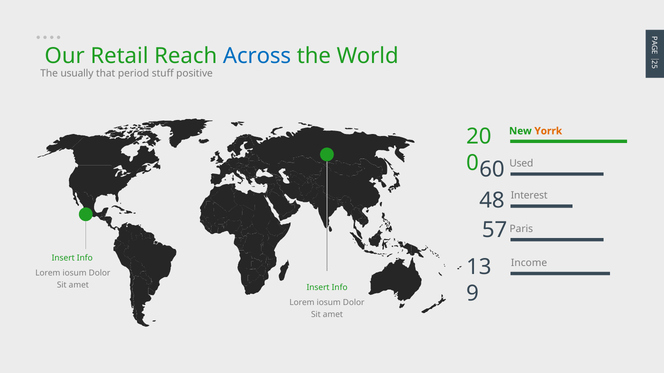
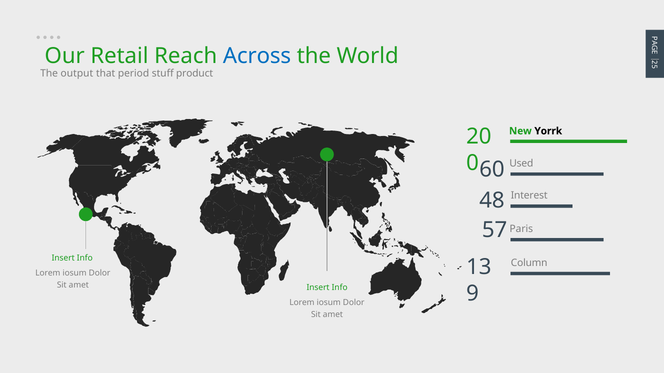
usually: usually -> output (77, 74)
positive: positive -> product (195, 74)
Yorrk colour: orange -> black (548, 131)
Income: Income -> Column (529, 263)
